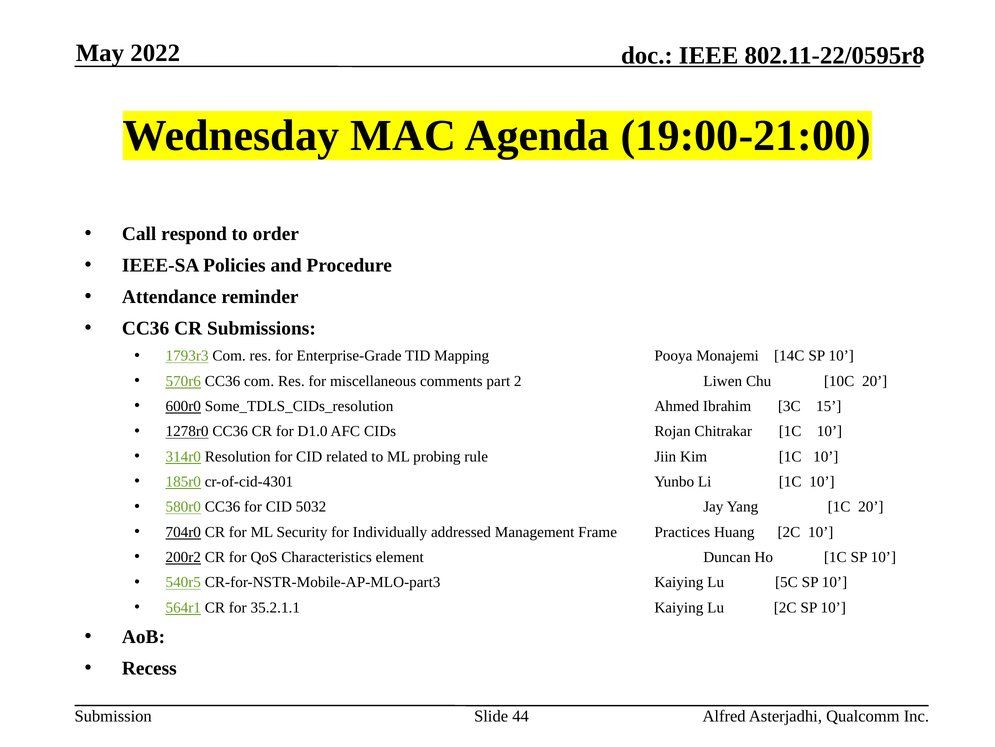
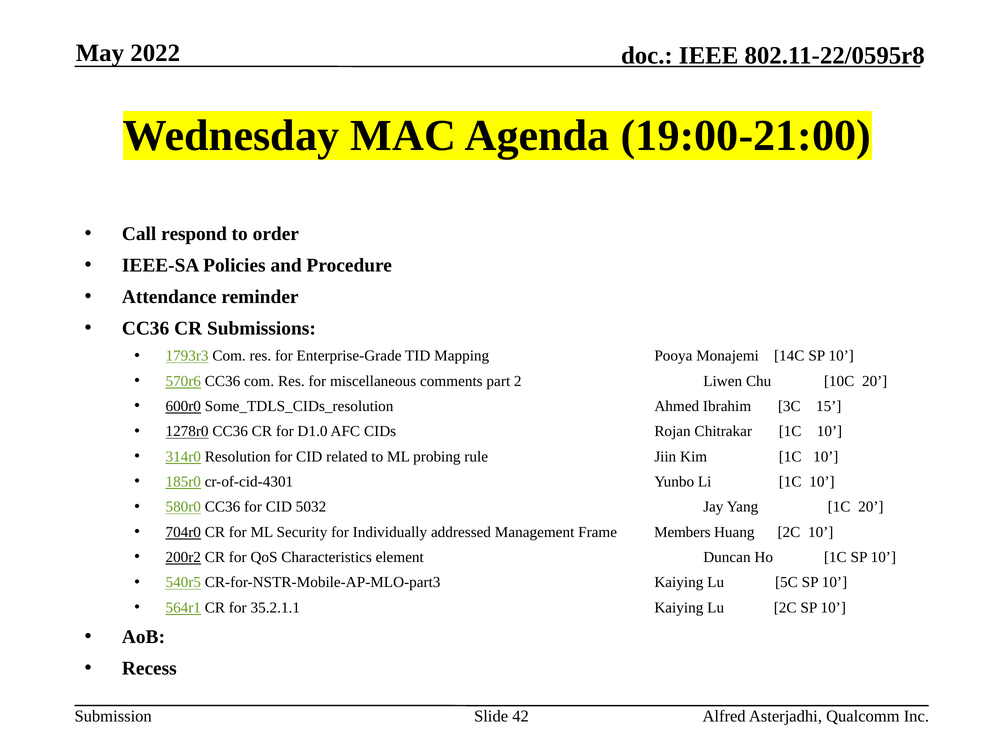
Practices: Practices -> Members (682, 532)
44: 44 -> 42 (521, 716)
